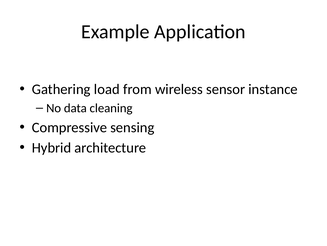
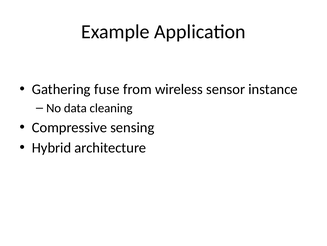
load: load -> fuse (107, 89)
